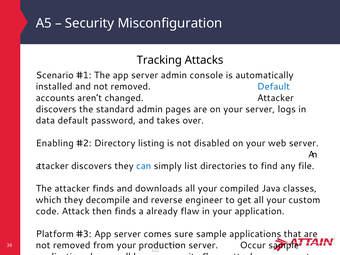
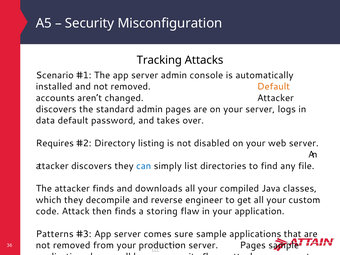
Default colour: blue -> orange (274, 87)
Enabling: Enabling -> Requires (55, 143)
already: already -> storing (162, 211)
Platform: Platform -> Patterns (55, 234)
server Occur: Occur -> Pages (253, 245)
